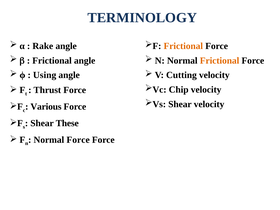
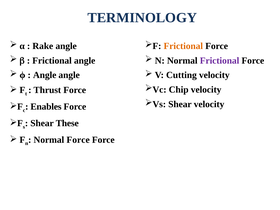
Frictional colour: orange -> purple (220, 61)
Using: Using -> Angle (45, 75)
Various: Various -> Enables (46, 107)
